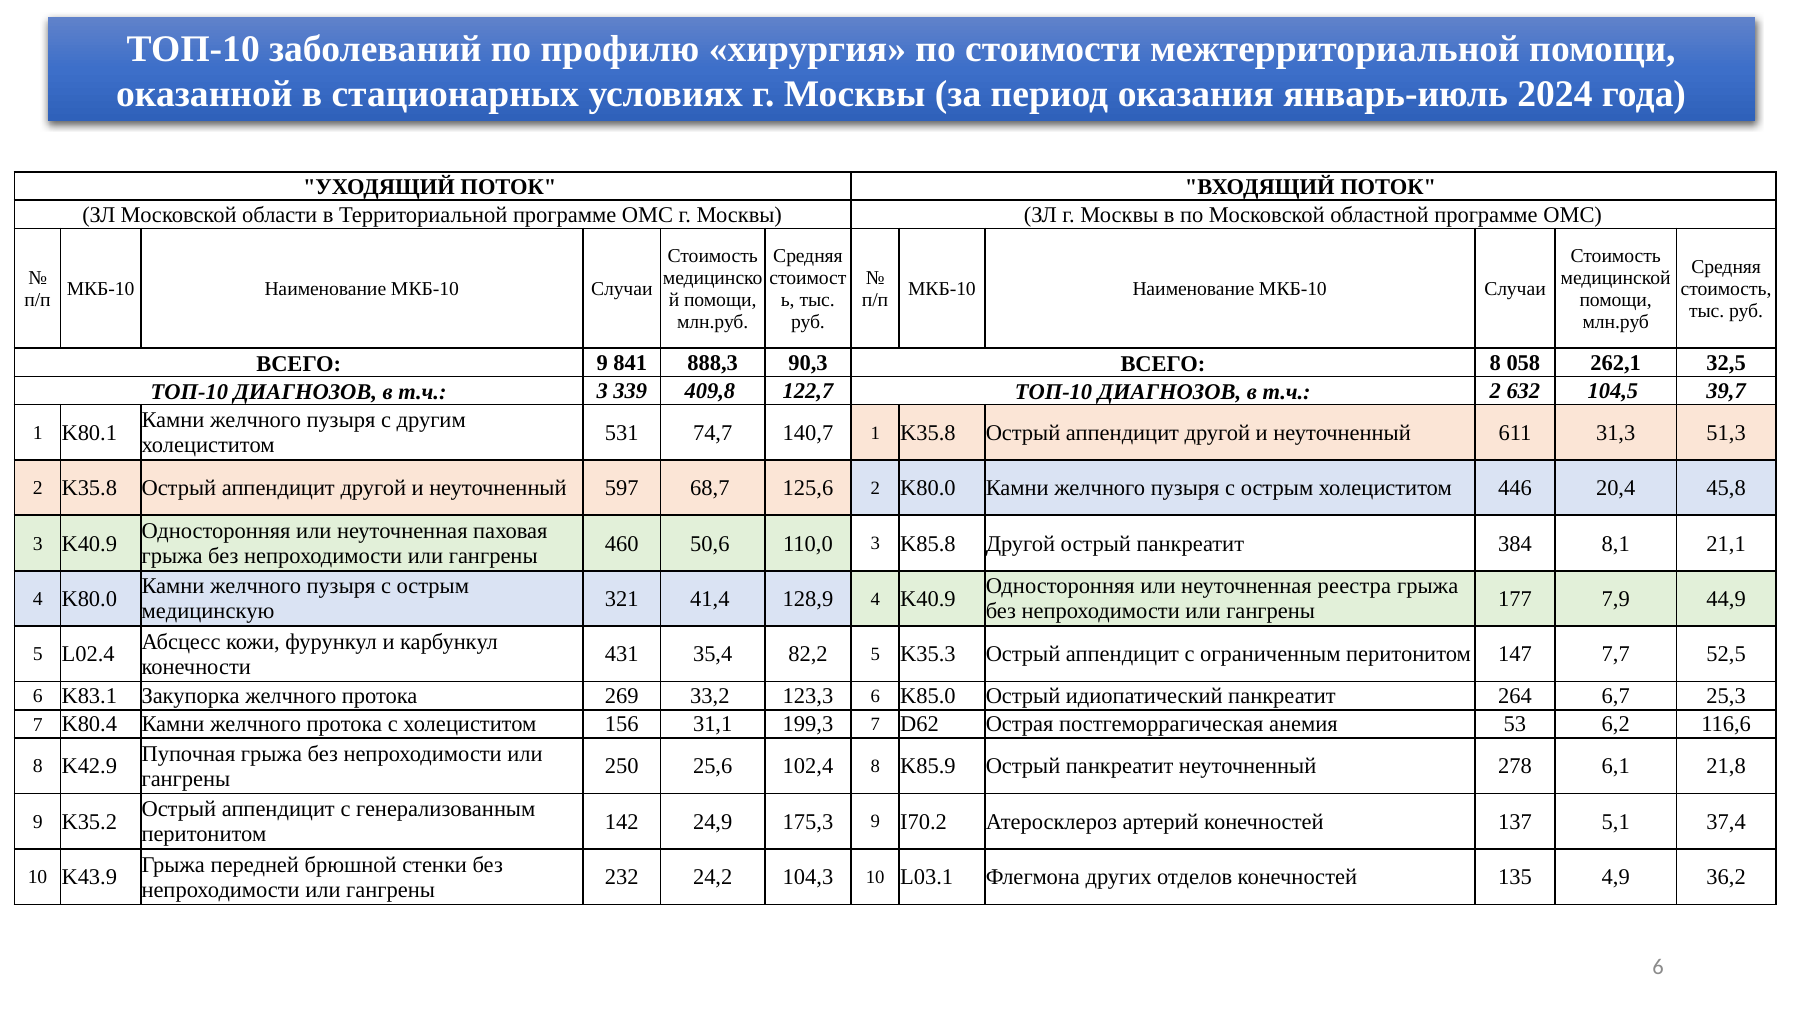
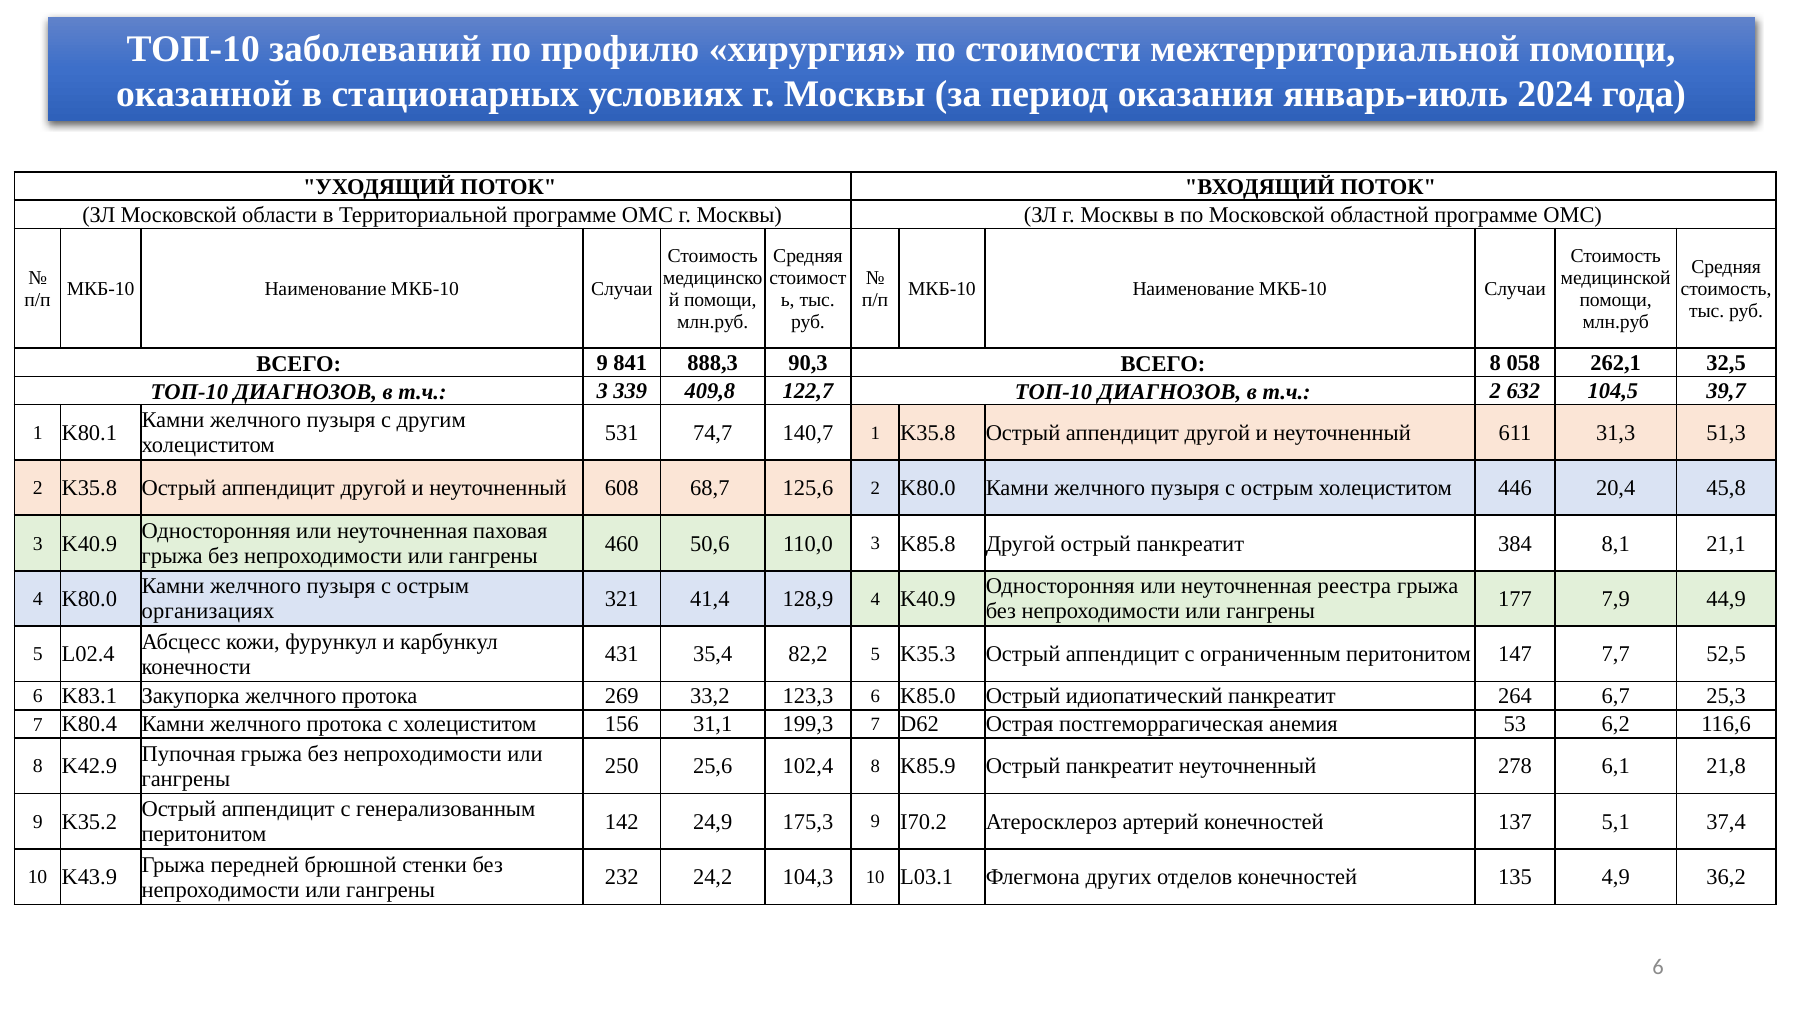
597: 597 -> 608 (622, 488)
медицинскую: медицинскую -> организациях (208, 612)
